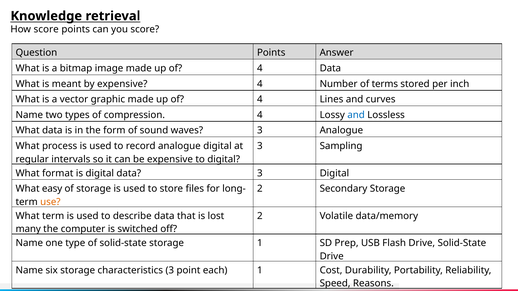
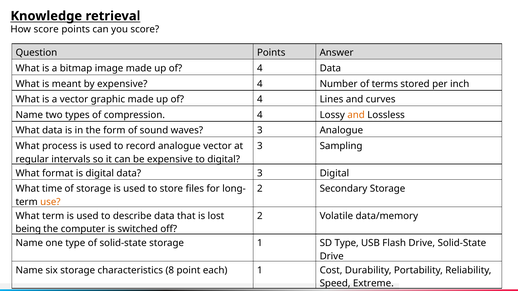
and colour: blue -> orange (356, 115)
analogue digital: digital -> vector (217, 146)
easy: easy -> time (52, 189)
many: many -> being (28, 229)
SD Prep: Prep -> Type (347, 243)
characteristics 3: 3 -> 8 (170, 271)
Reasons: Reasons -> Extreme (373, 284)
